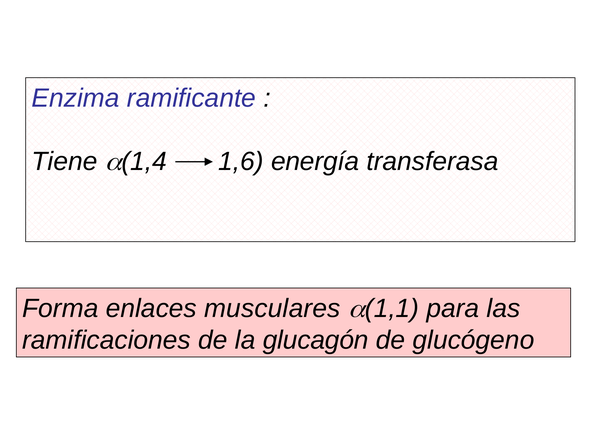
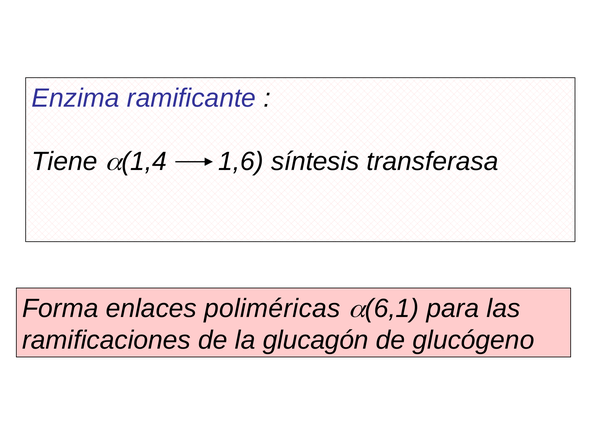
energía: energía -> síntesis (315, 162)
musculares: musculares -> poliméricas (272, 309)
1,1: 1,1 -> 6,1 (392, 309)
